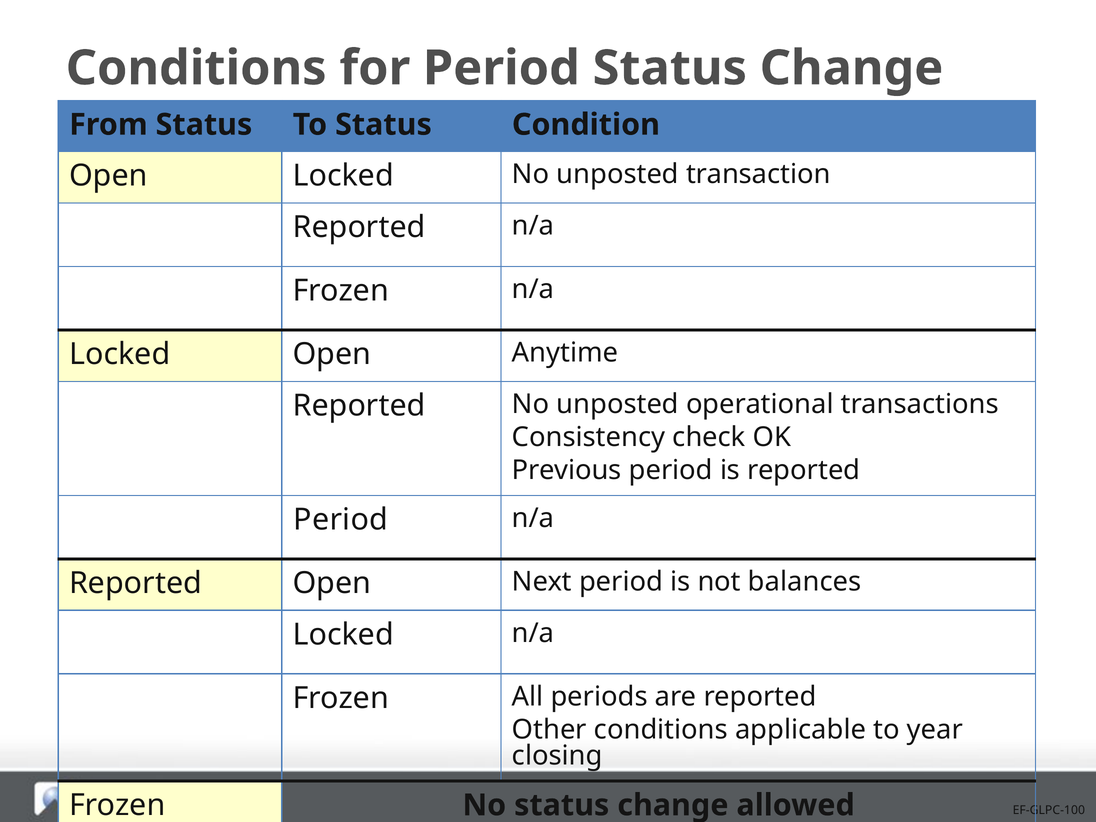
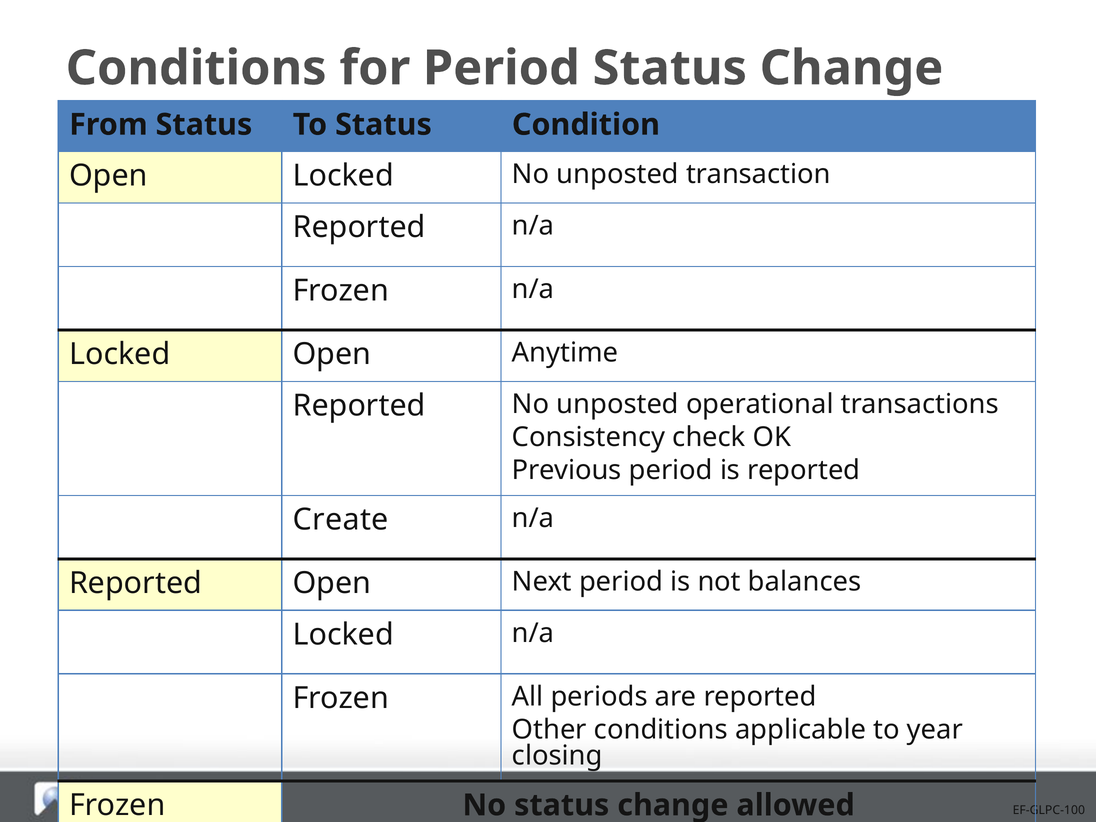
Period: Period -> Create (341, 520)
